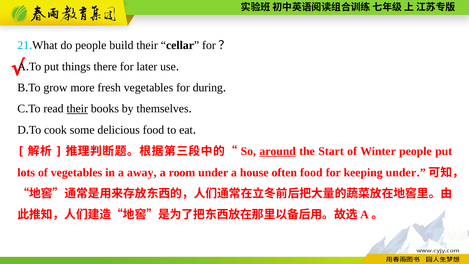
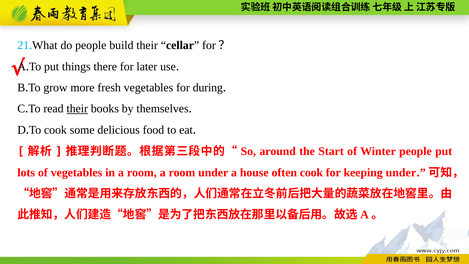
around underline: present -> none (278, 151)
in a away: away -> room (142, 172)
often food: food -> cook (311, 172)
